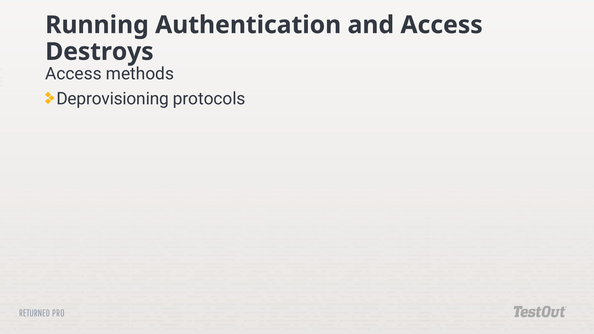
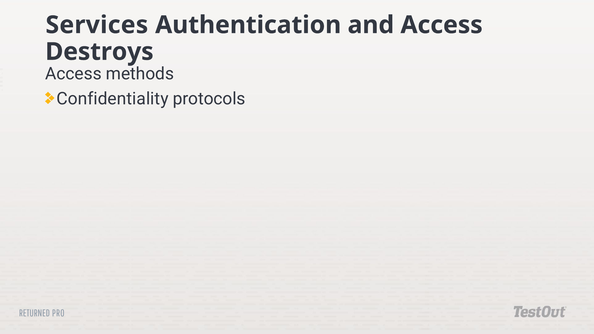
Running: Running -> Services (97, 25)
Deprovisioning: Deprovisioning -> Confidentiality (112, 99)
